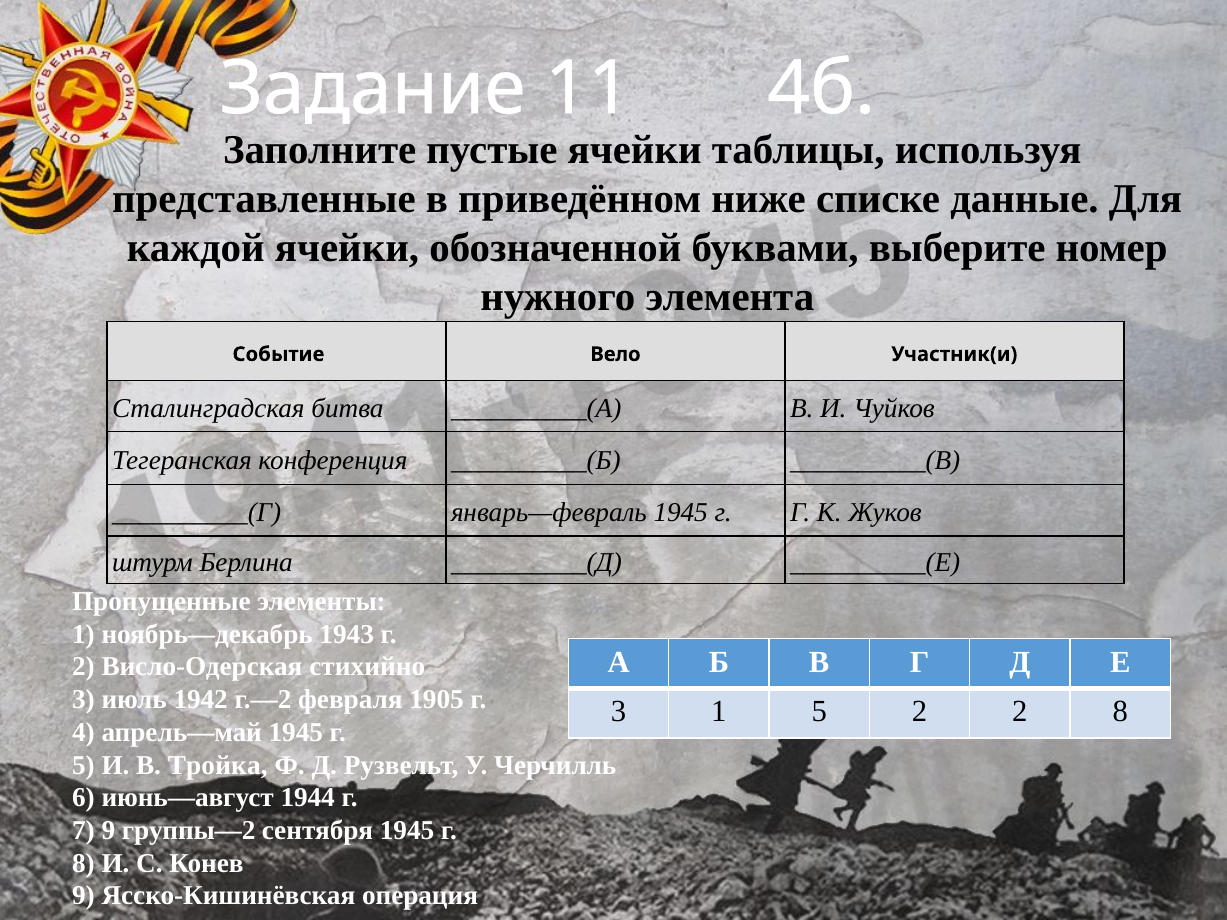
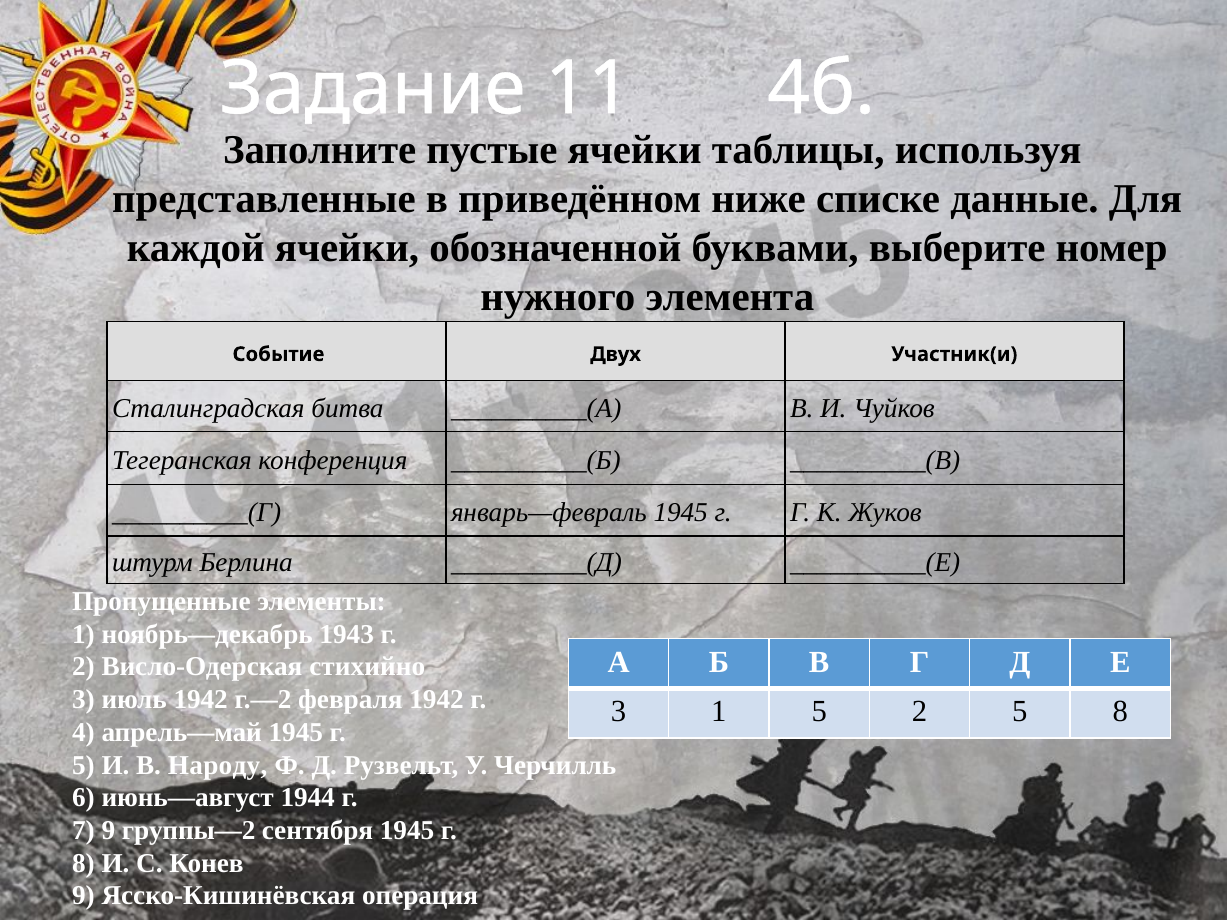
Вело: Вело -> Двух (615, 354)
февраля 1905: 1905 -> 1942 (437, 700)
2 2: 2 -> 5 (1020, 712)
Тройка: Тройка -> Народу (218, 765)
